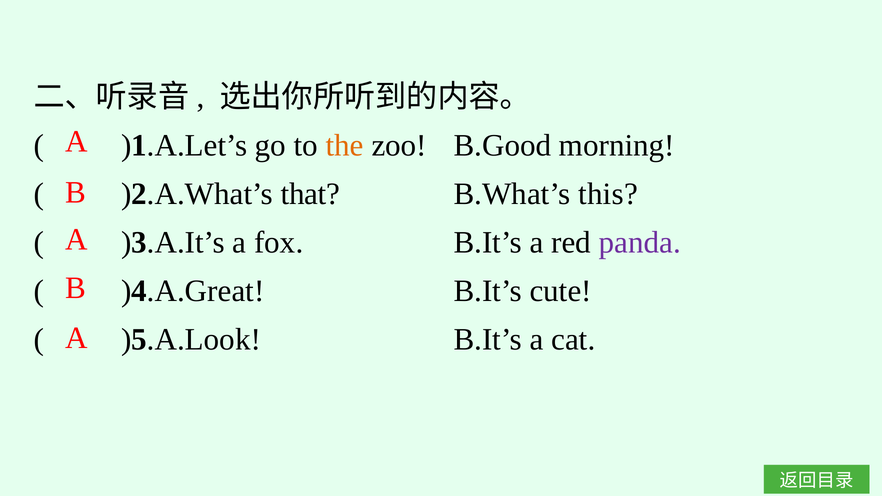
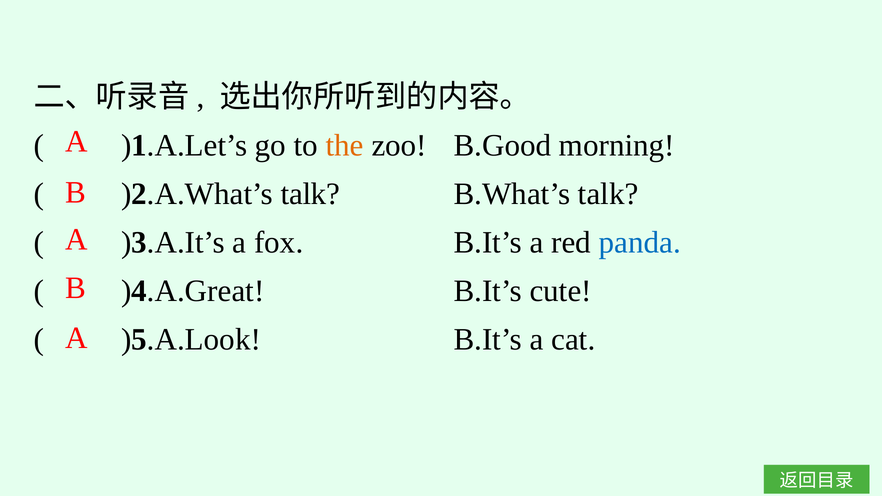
)2.A.What’s that: that -> talk (310, 194)
B.What’s this: this -> talk (608, 194)
panda colour: purple -> blue (640, 243)
